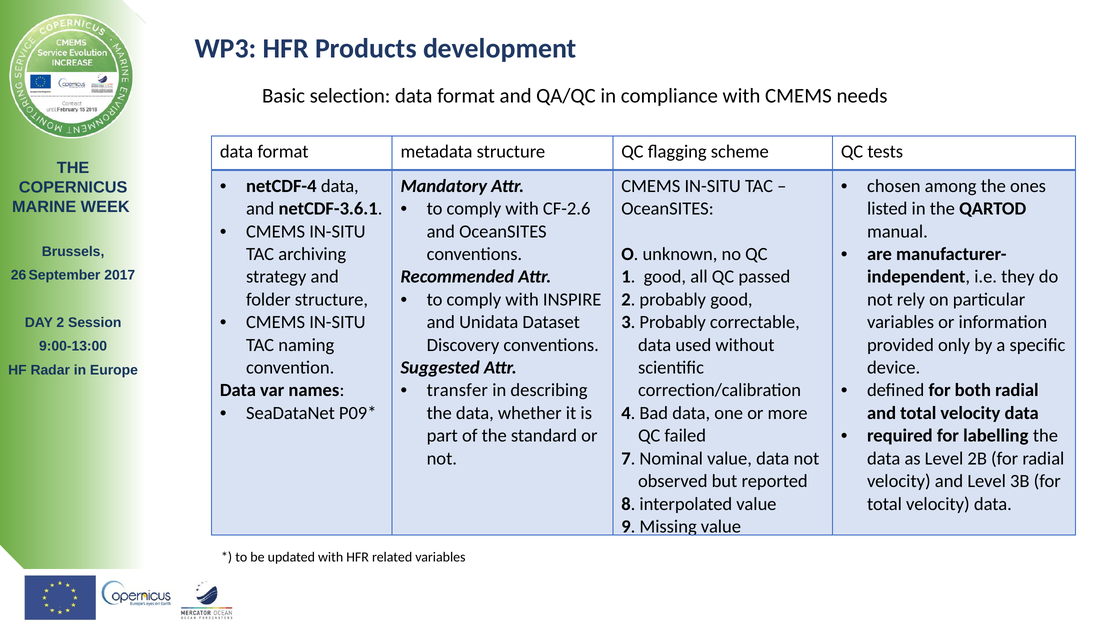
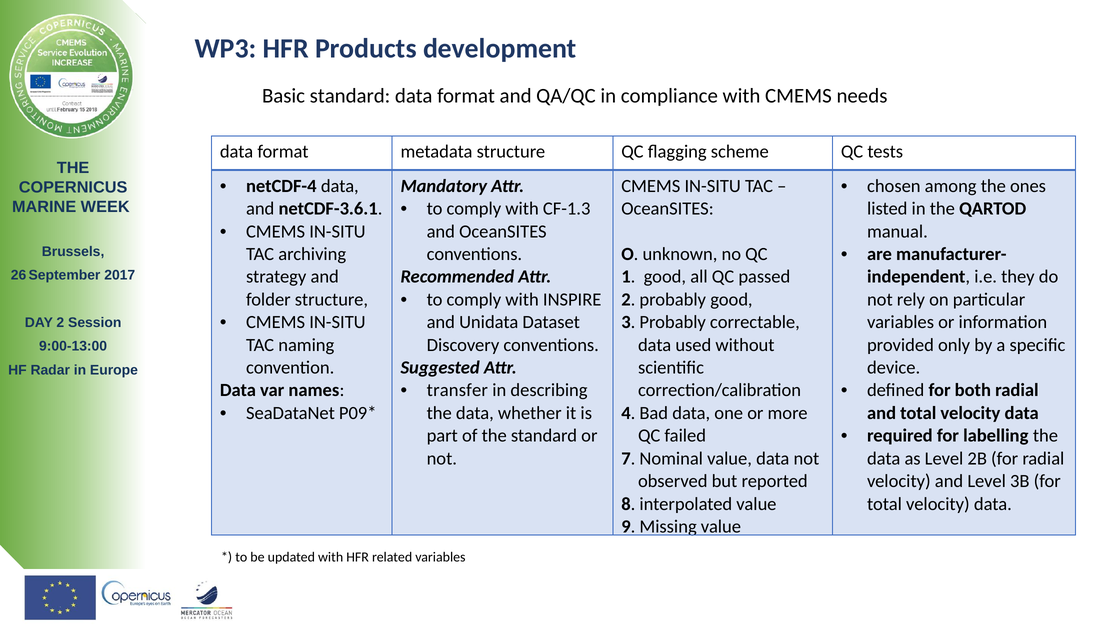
Basic selection: selection -> standard (350, 96)
CF-2.6: CF-2.6 -> CF-1.3 (567, 209)
